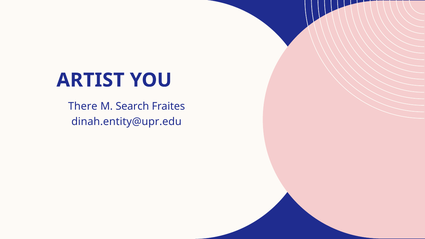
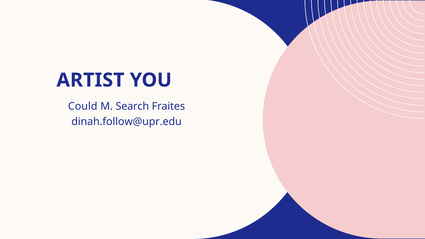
There: There -> Could (83, 106)
dinah.entity@upr.edu: dinah.entity@upr.edu -> dinah.follow@upr.edu (127, 122)
